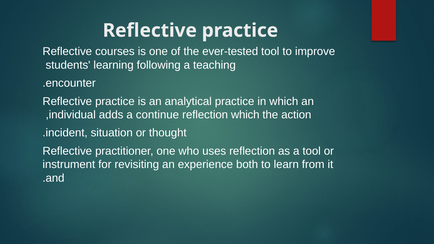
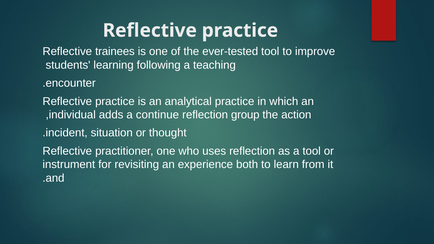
courses: courses -> trainees (115, 52)
reflection which: which -> group (245, 115)
